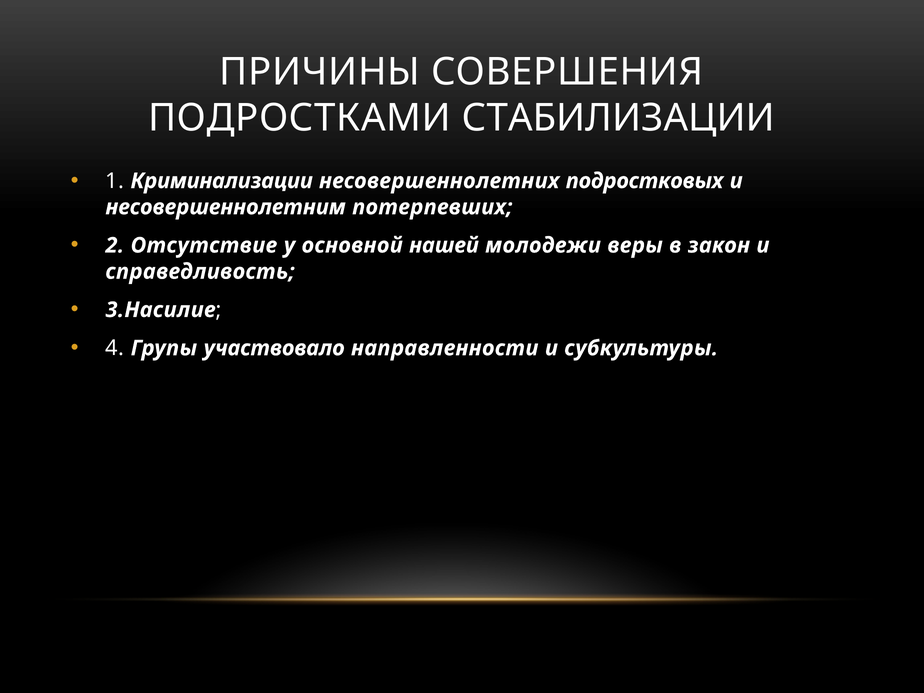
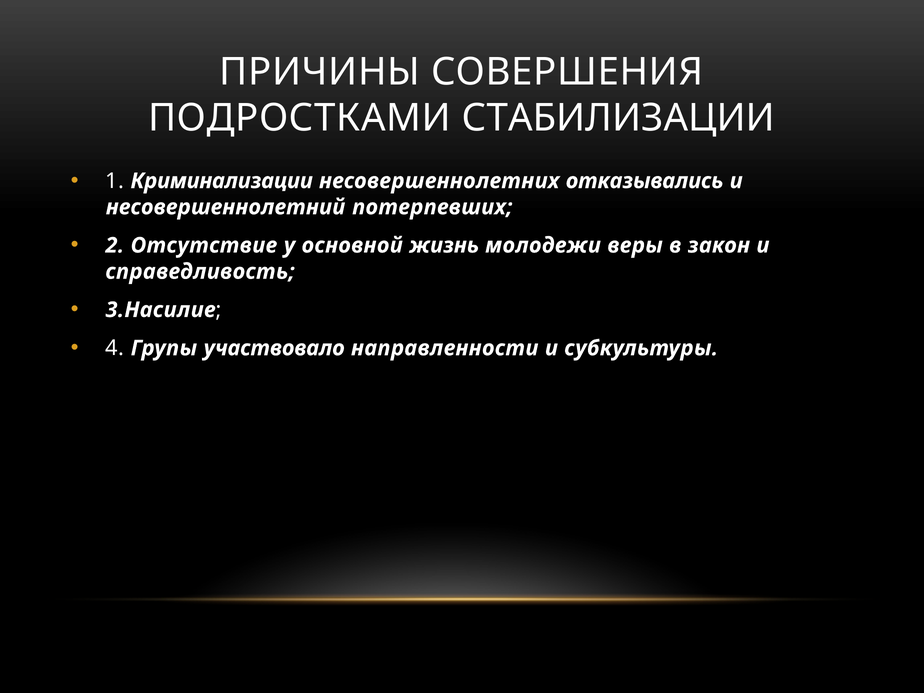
подростковых: подростковых -> отказывались (645, 181)
несовершеннолетним: несовершеннолетним -> несовершеннолетний (226, 207)
нашей: нашей -> жизнь (444, 245)
